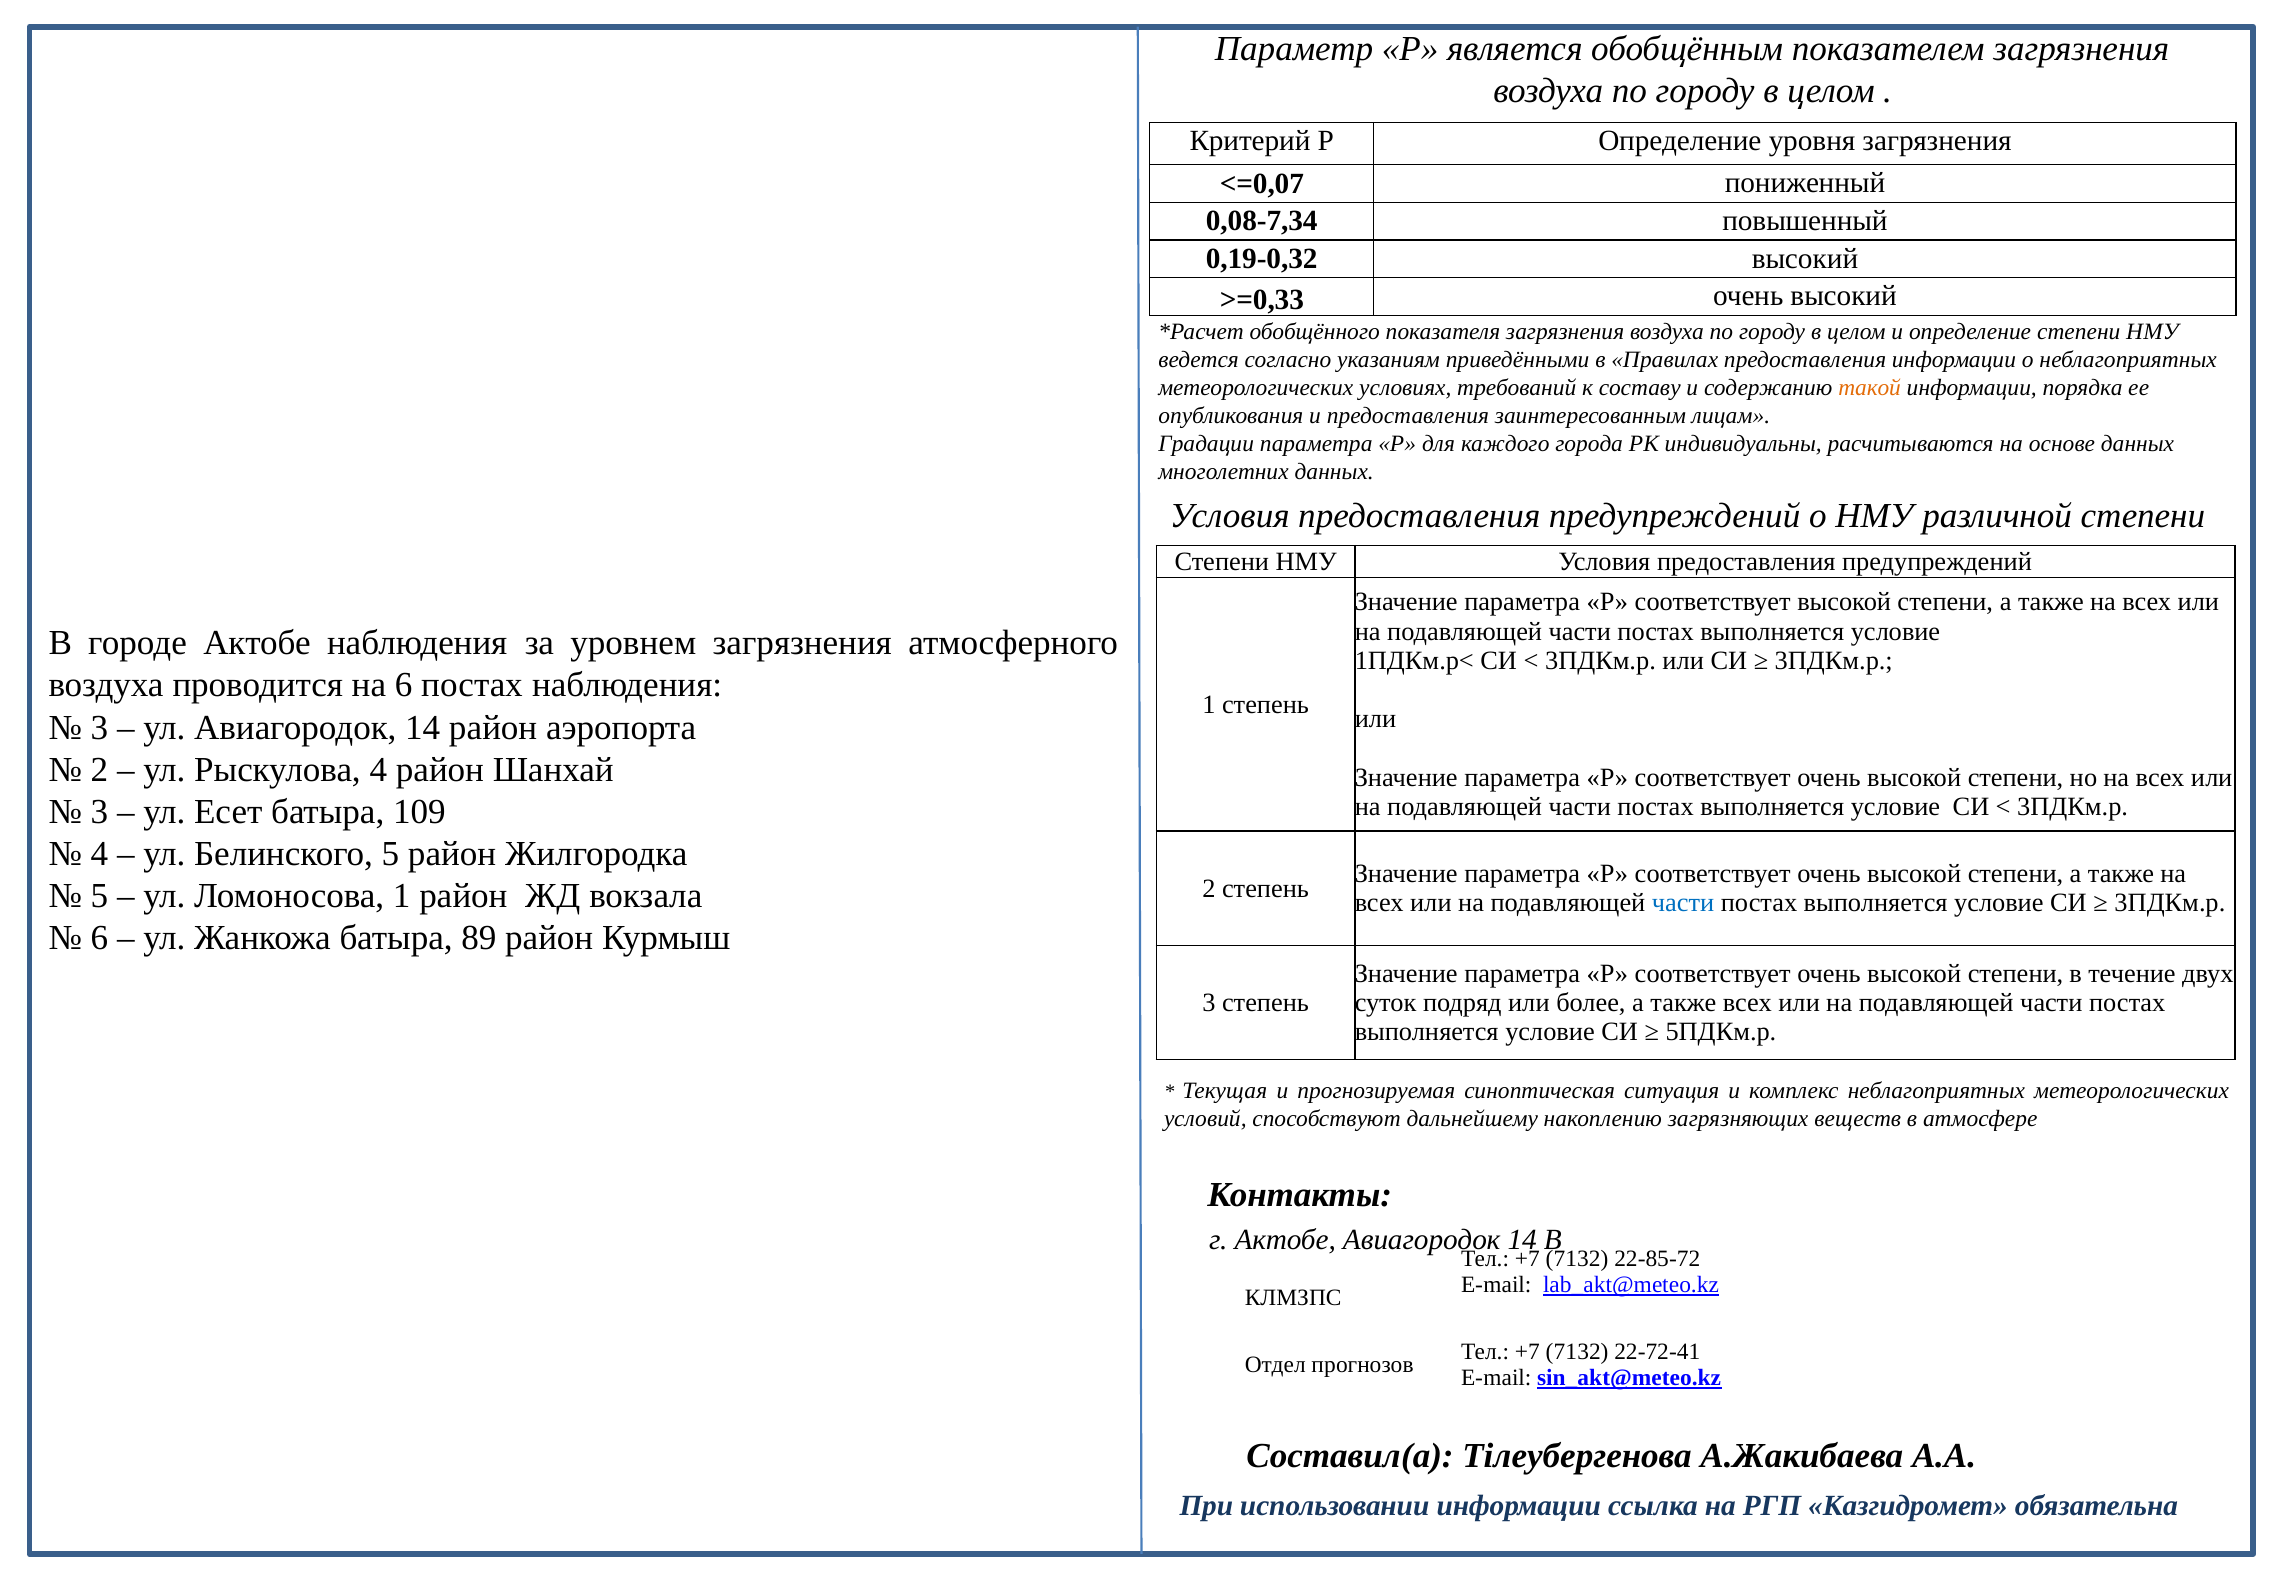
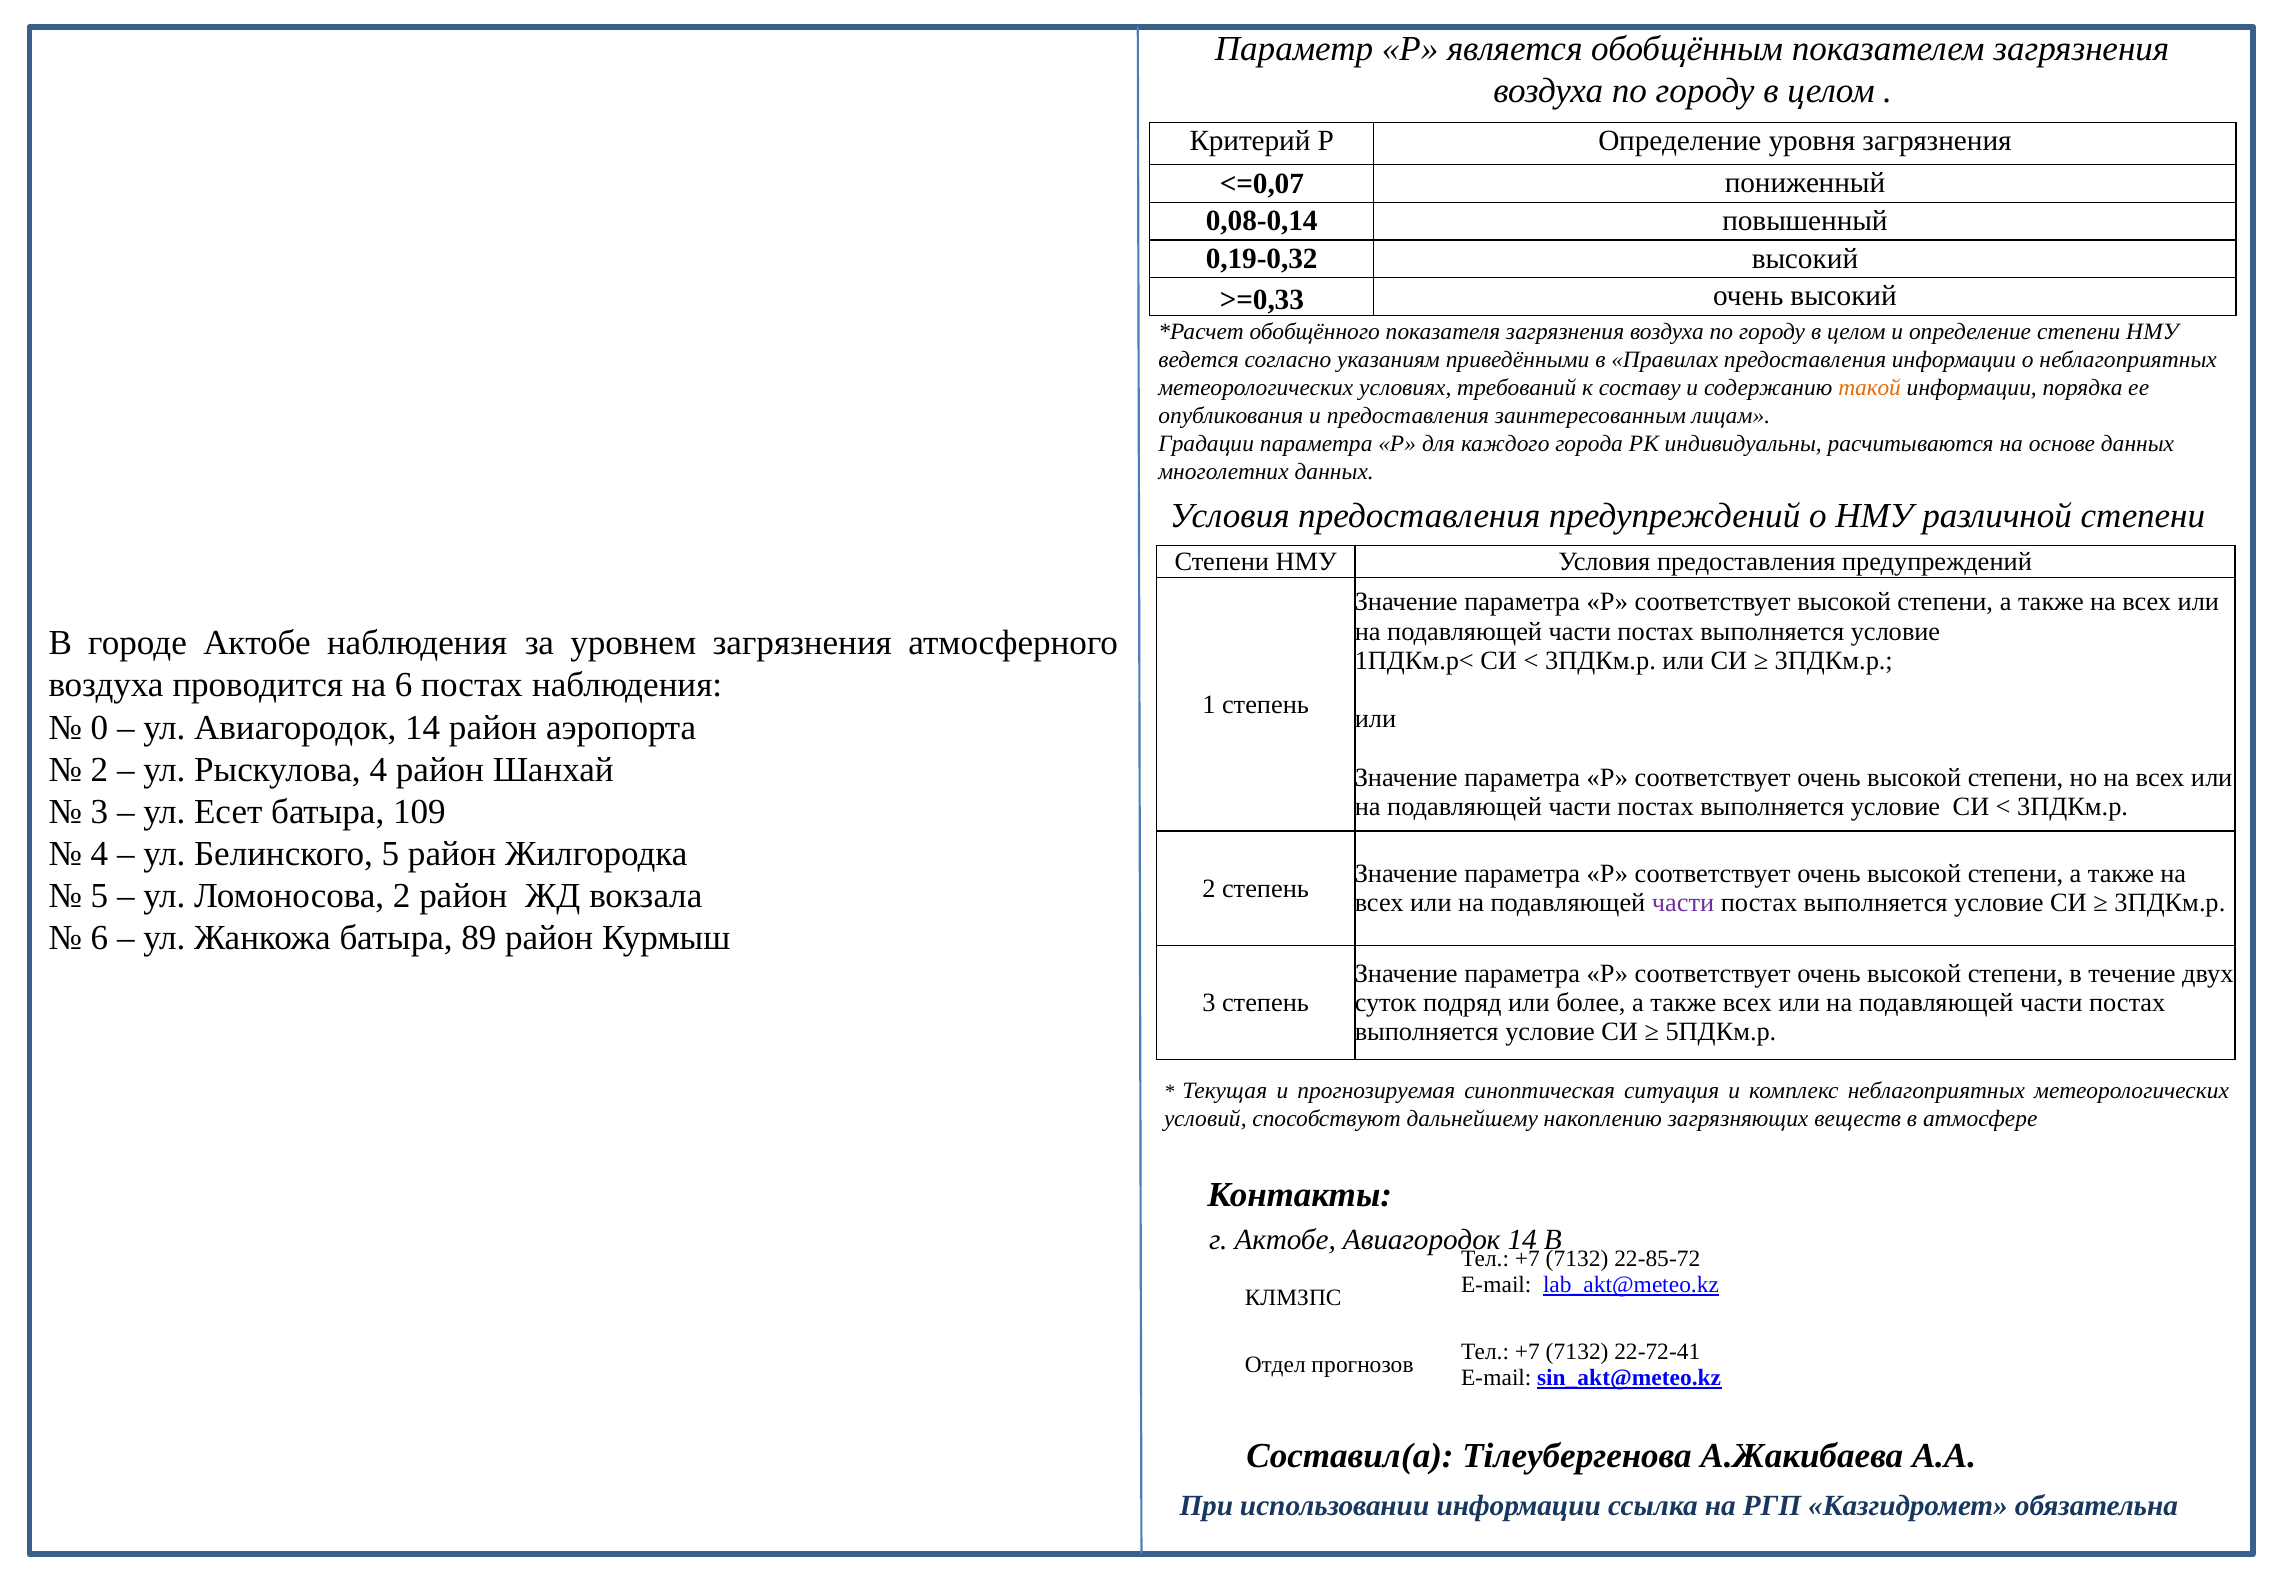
0,08-7,34: 0,08-7,34 -> 0,08-0,14 (1262, 221)
3: 3 -> 0 (99, 727)
Ломоносова 1: 1 -> 2 (402, 896)
части colour: blue -> purple (1683, 903)
